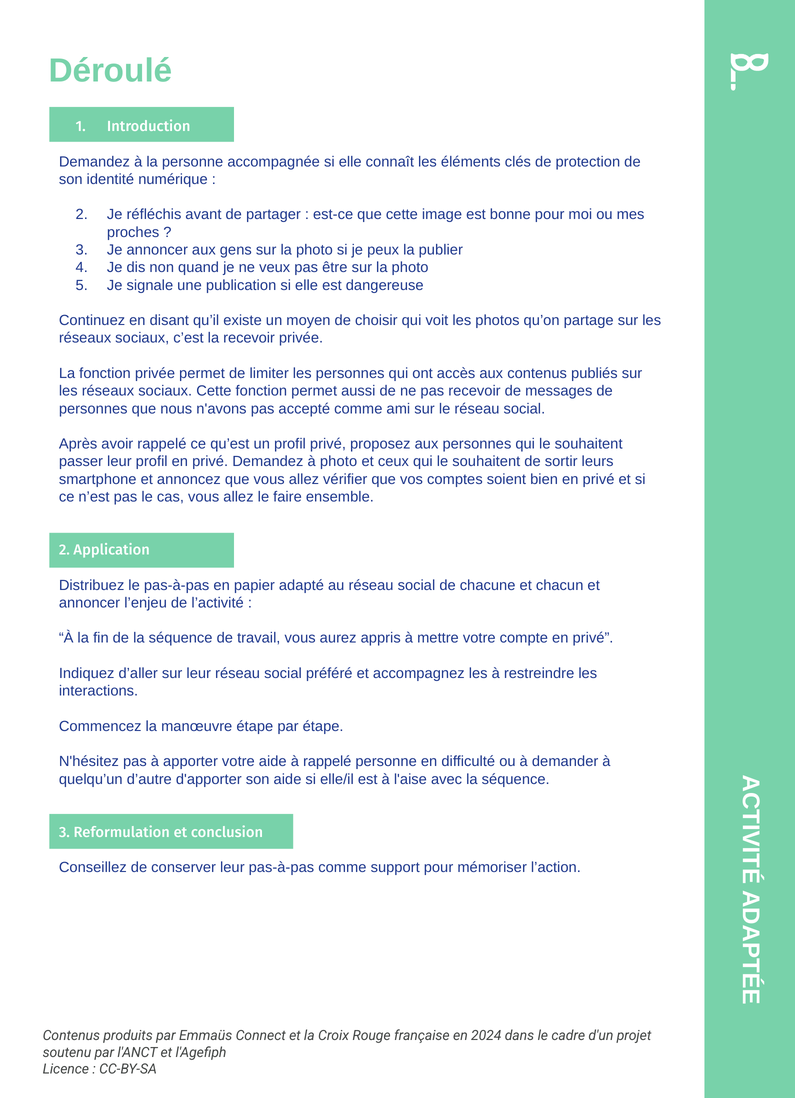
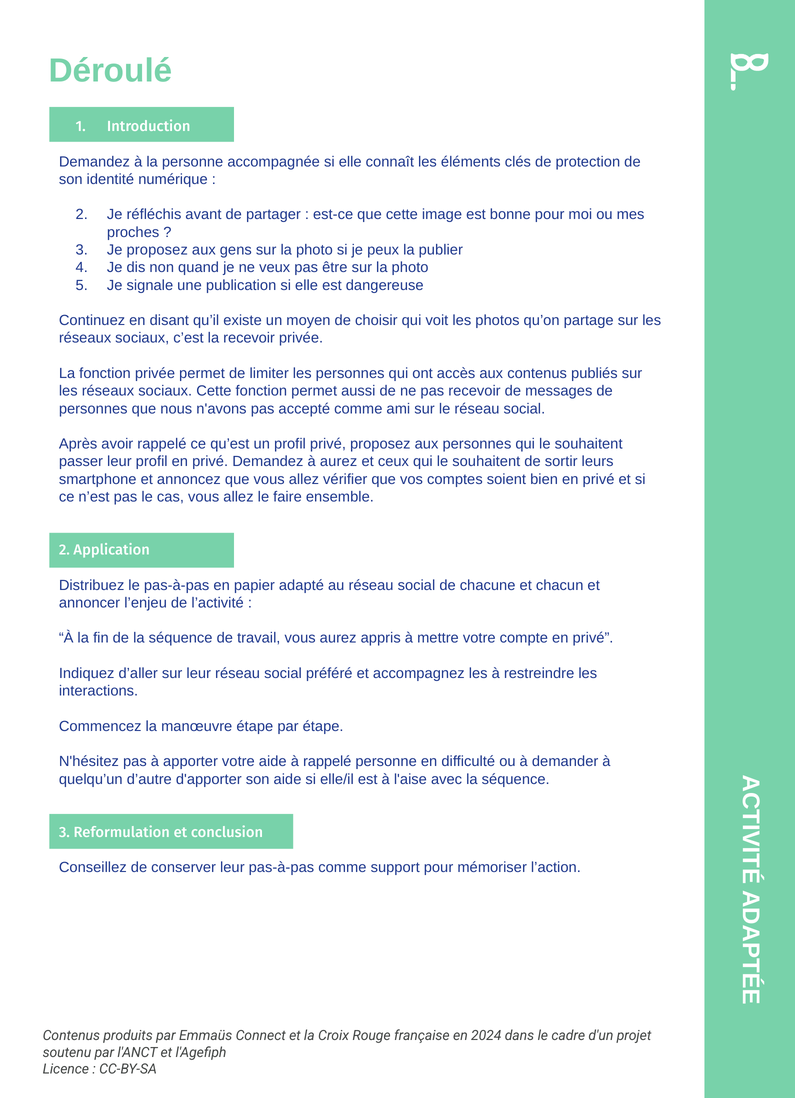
Je annoncer: annoncer -> proposez (157, 250)
à photo: photo -> aurez (339, 462)
